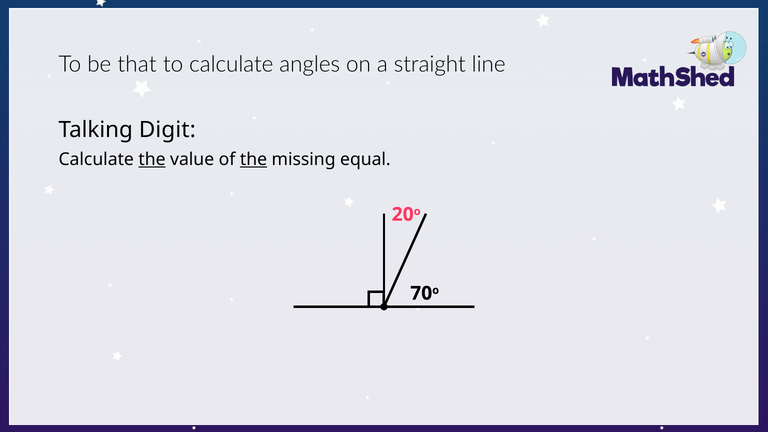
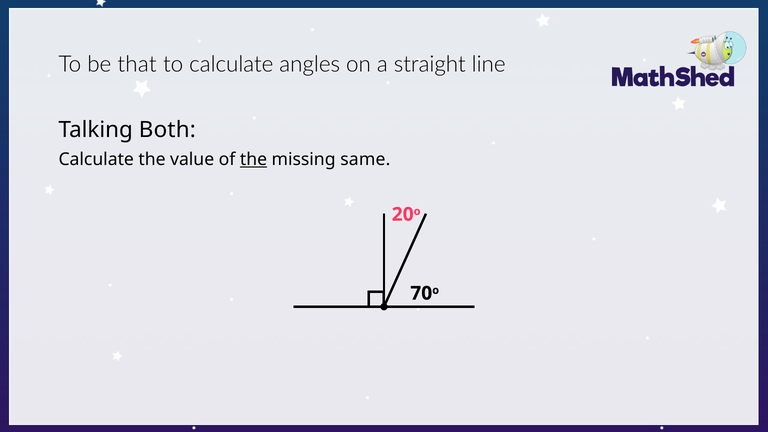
Digit: Digit -> Both (167, 130)
the underline: present -> none (152, 159)
equal: equal -> same (365, 159)
